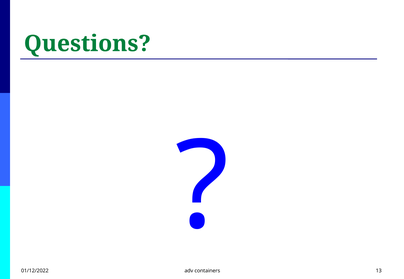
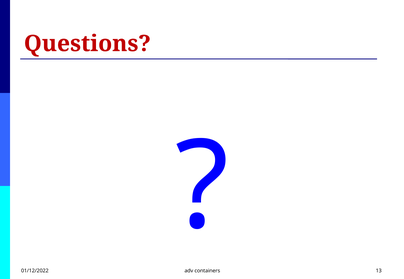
Questions colour: green -> red (87, 44)
